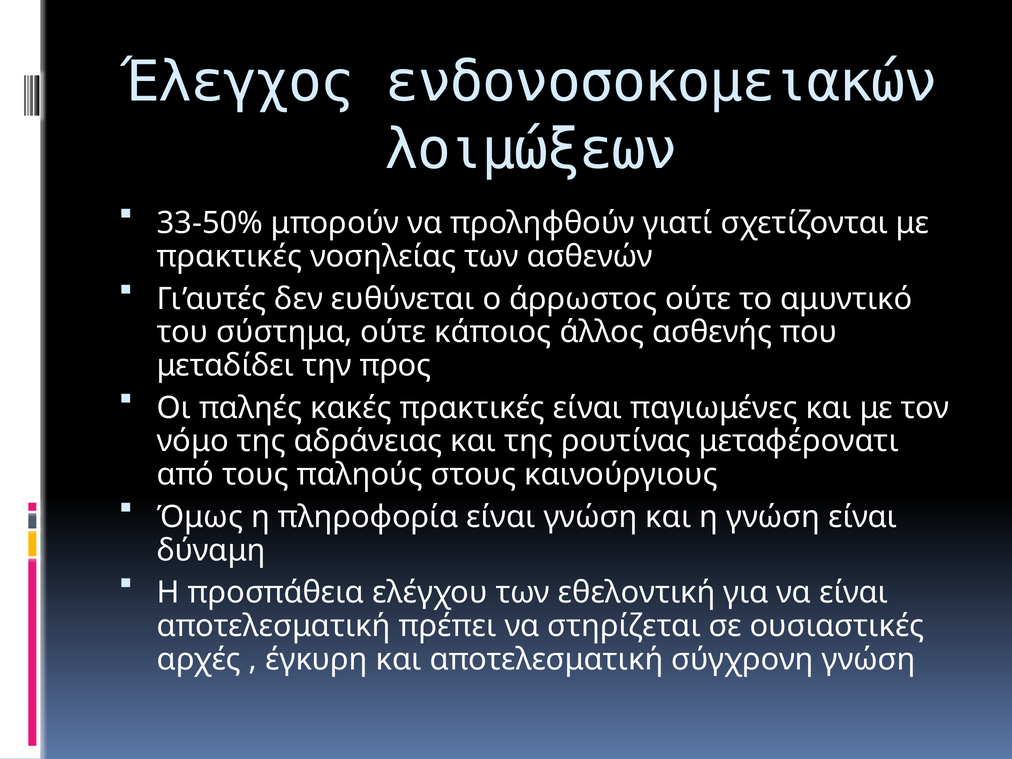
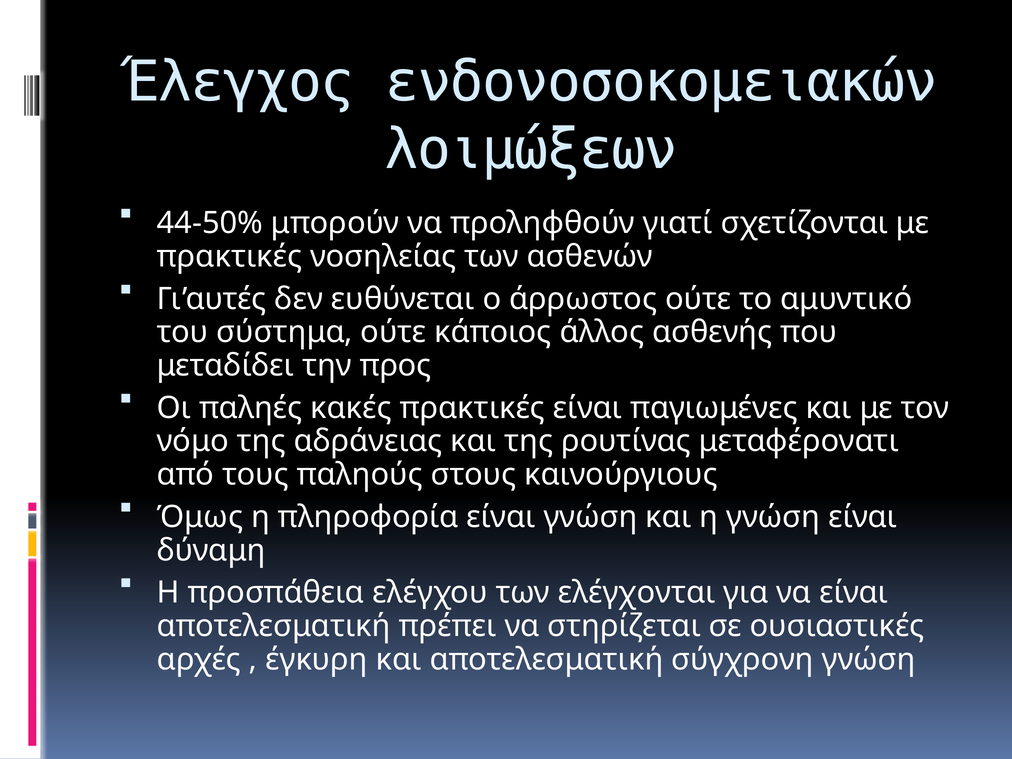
33-50%: 33-50% -> 44-50% (210, 223)
εθελοντική: εθελοντική -> ελέγχονται (637, 593)
